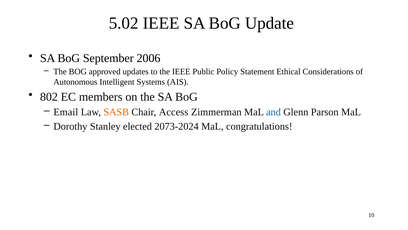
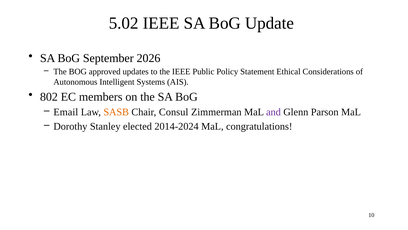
2006: 2006 -> 2026 (149, 58)
Access: Access -> Consul (174, 112)
and colour: blue -> purple (273, 112)
2073-2024: 2073-2024 -> 2014-2024 (177, 126)
